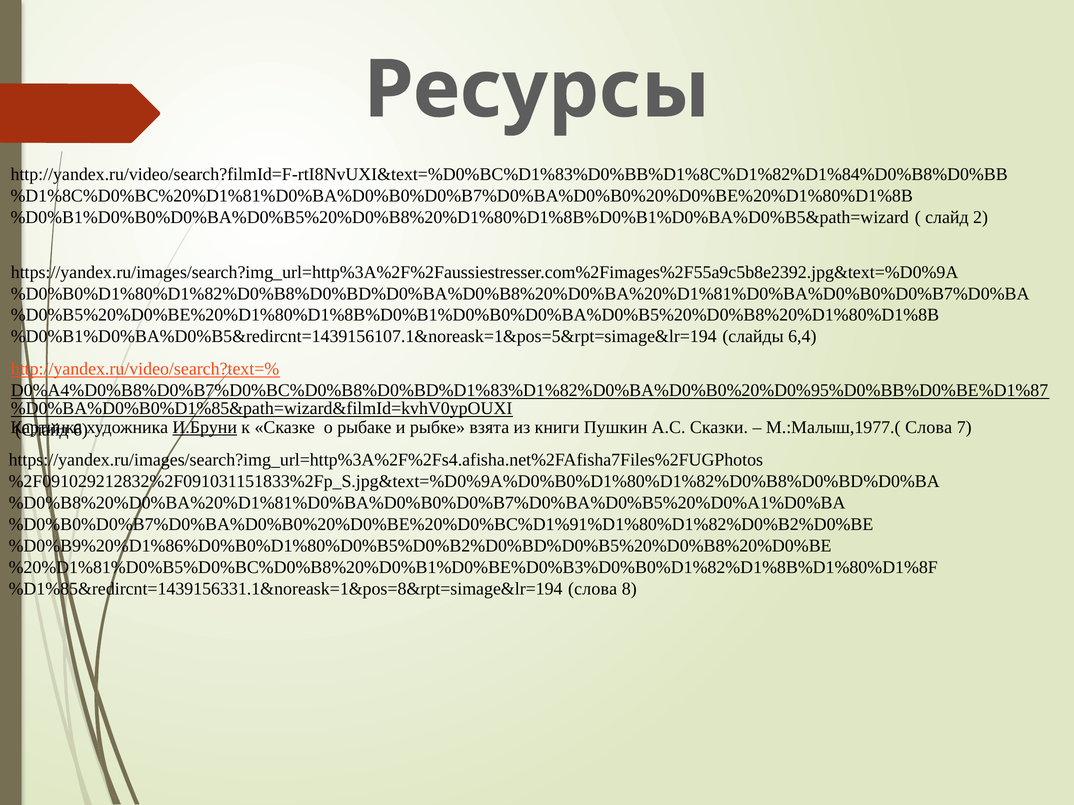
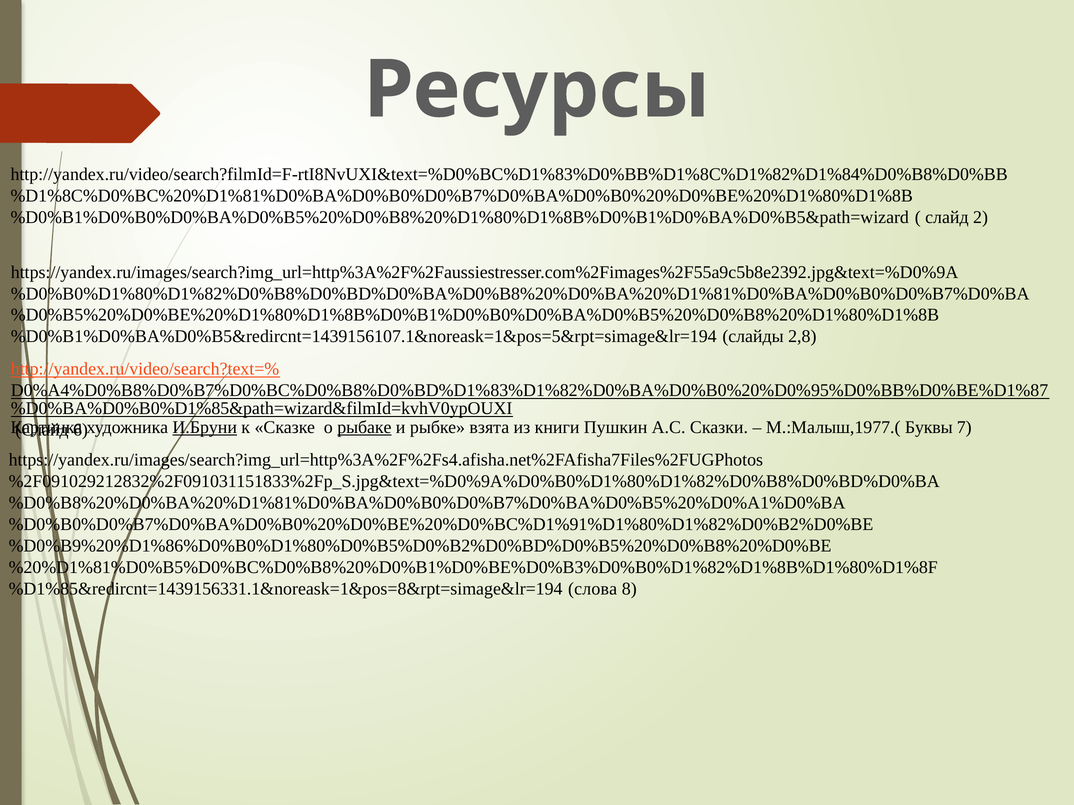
6,4: 6,4 -> 2,8 (802, 337)
рыбаке underline: none -> present (364, 428)
М.:Малыш,1977.( Слова: Слова -> Буквы (929, 428)
